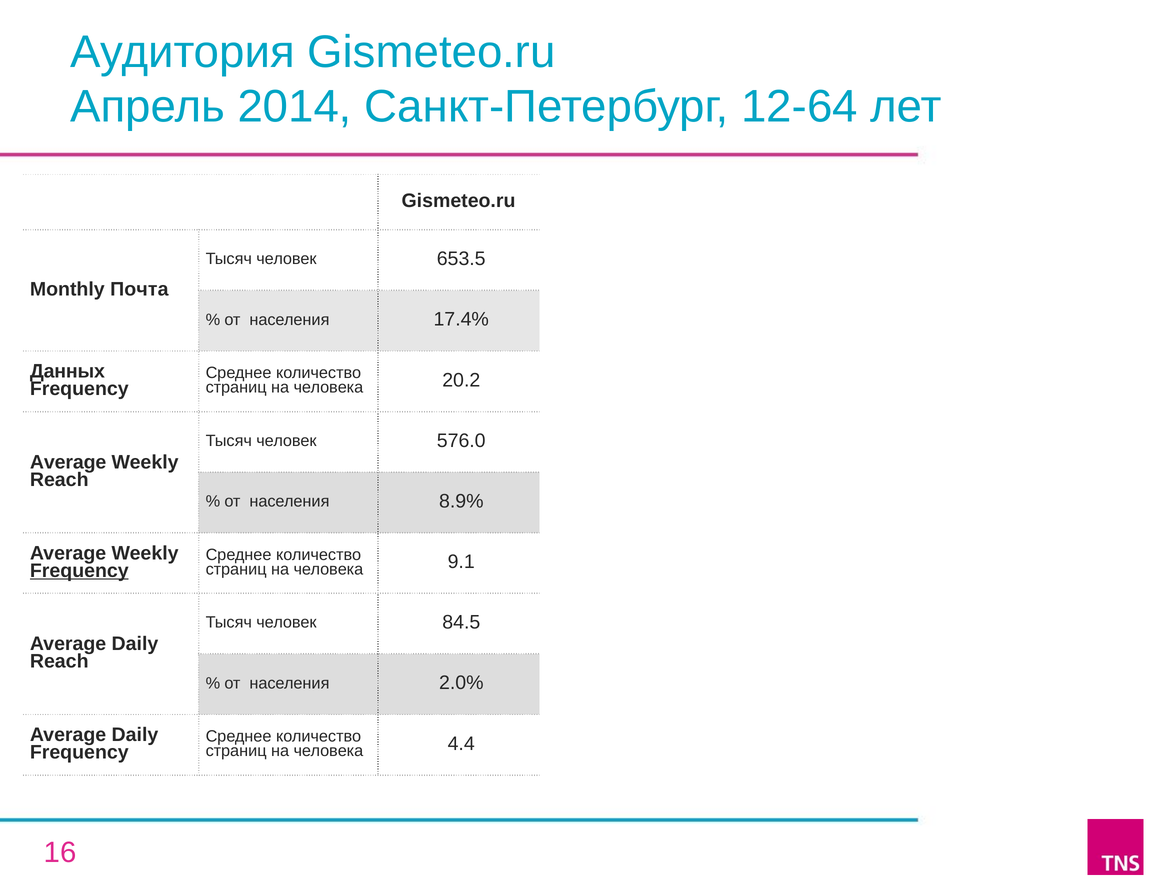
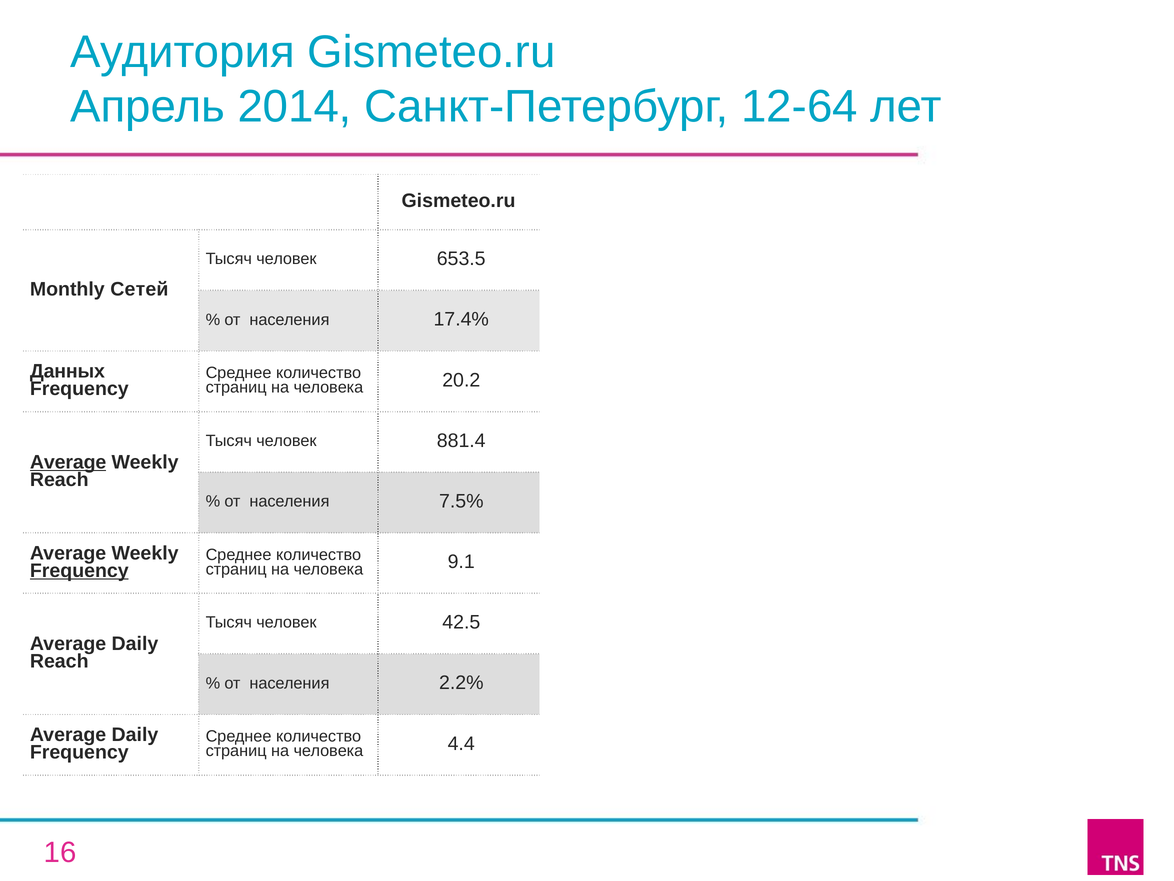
Почта: Почта -> Сетей (139, 289)
576.0: 576.0 -> 881.4 (461, 440)
Average underline: none -> present (68, 462)
8.9%: 8.9% -> 7.5% (461, 501)
84.5: 84.5 -> 42.5 (461, 622)
2.0%: 2.0% -> 2.2% (461, 683)
